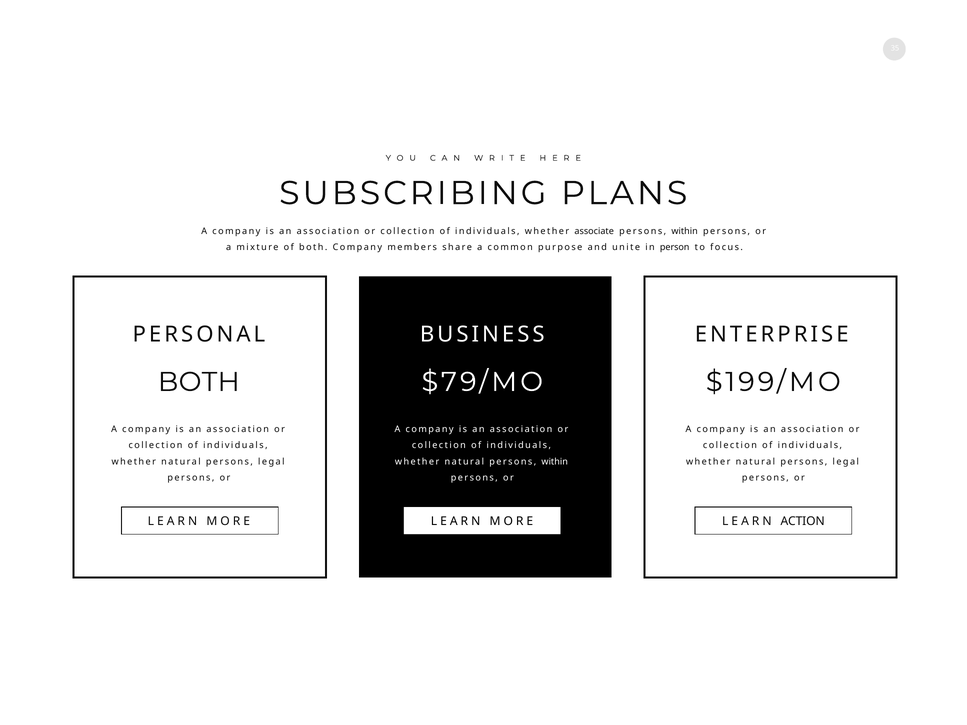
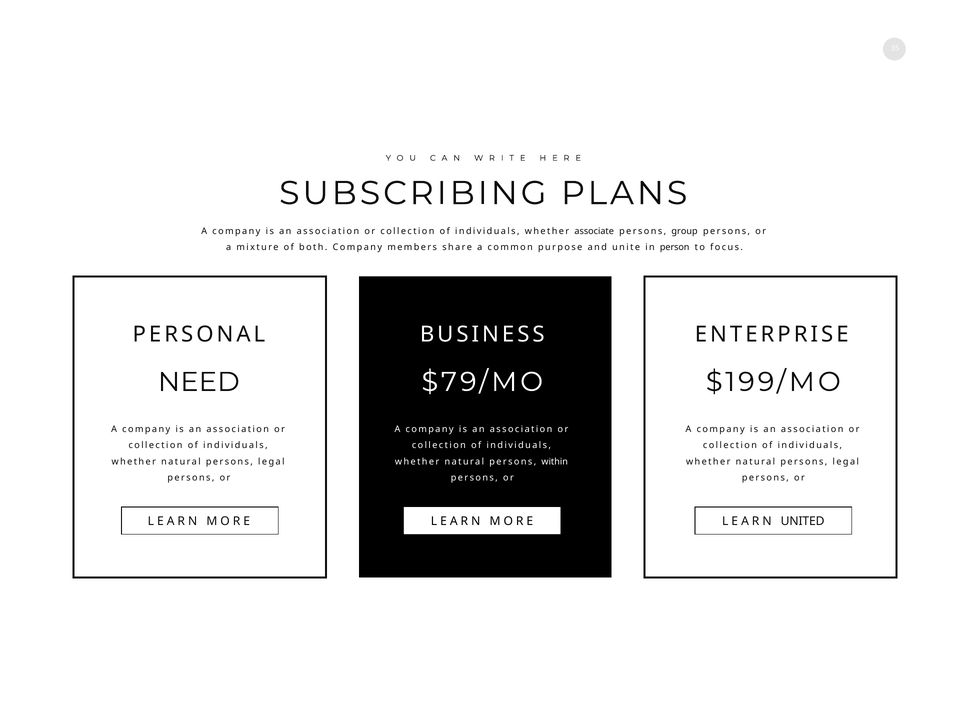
within: within -> group (685, 231)
BOTH: BOTH -> NEED (199, 382)
ACTION: ACTION -> UNITED (803, 521)
